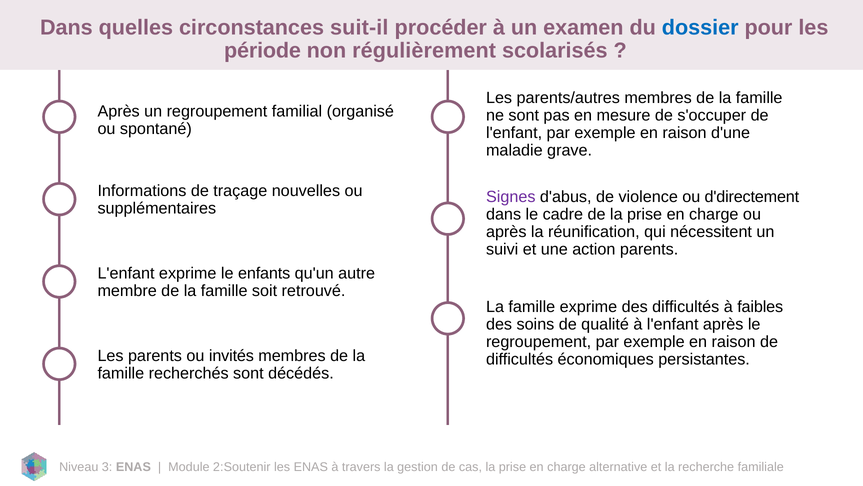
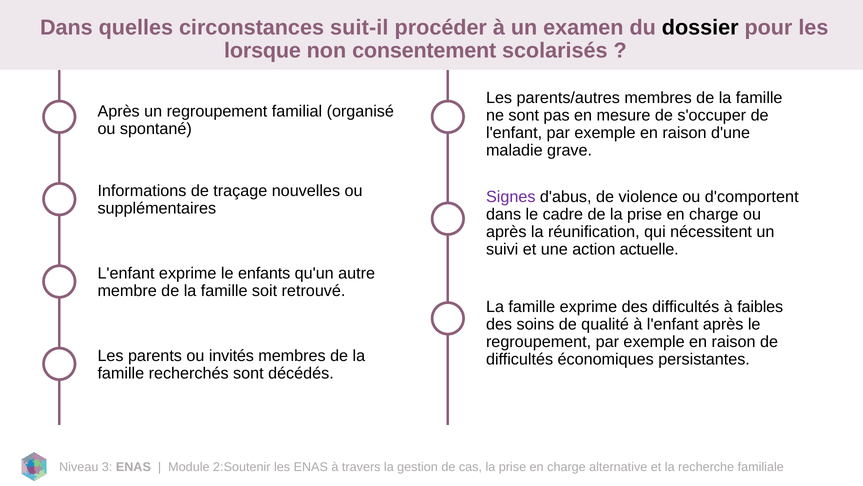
dossier colour: blue -> black (700, 28)
période: période -> lorsque (263, 51)
régulièrement: régulièrement -> consentement (424, 51)
d'directement: d'directement -> d'comportent (752, 197)
action parents: parents -> actuelle (649, 249)
